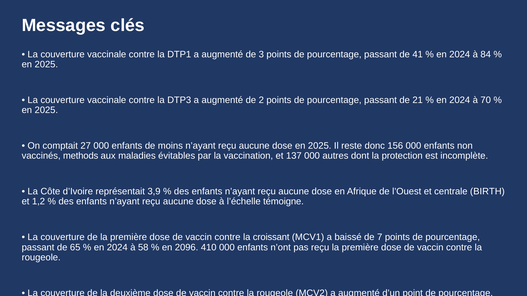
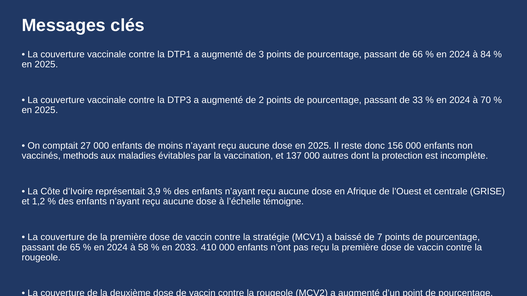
41: 41 -> 66 (418, 54)
21: 21 -> 33 (418, 100)
BIRTH: BIRTH -> GRISE (488, 192)
croissant: croissant -> stratégie (271, 238)
2096: 2096 -> 2033 (187, 248)
